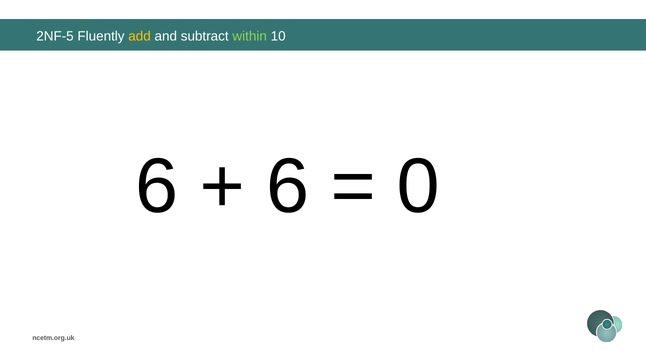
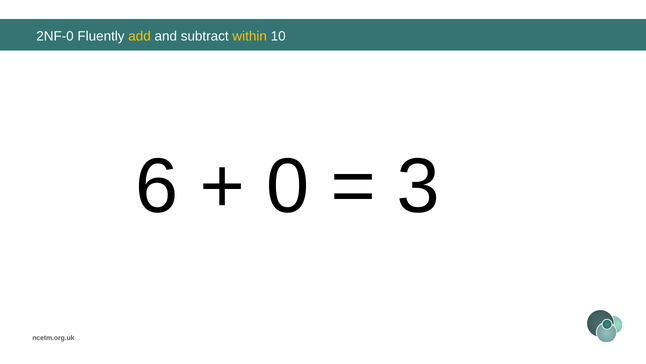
2NF-5: 2NF-5 -> 2NF-0 (55, 36)
within colour: light green -> yellow (250, 36)
6: 6 -> 0 (288, 186)
0: 0 -> 3 (418, 186)
